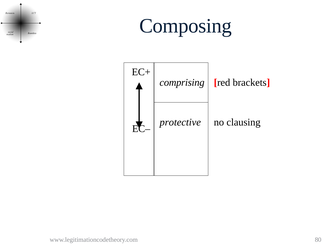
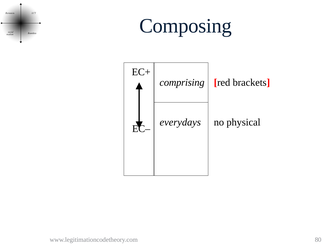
protective: protective -> everydays (180, 122)
clausing: clausing -> physical (244, 122)
